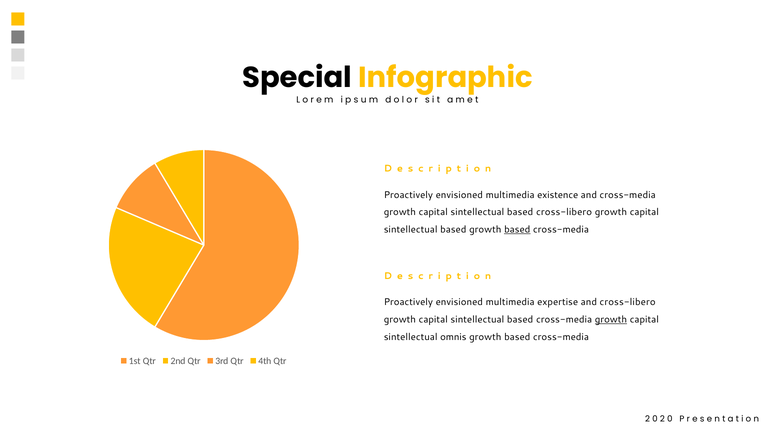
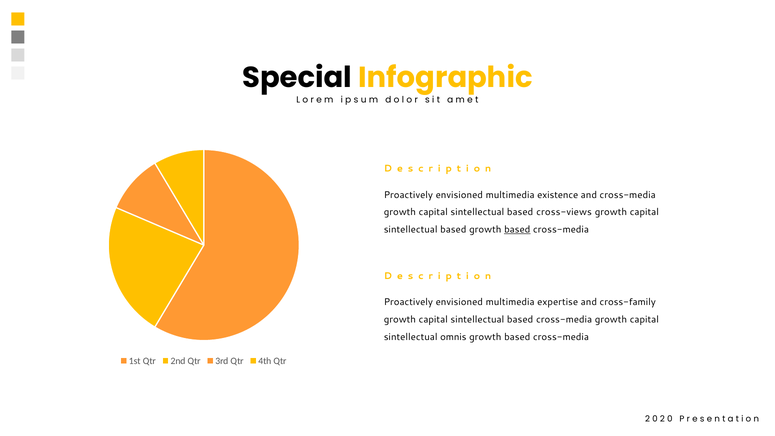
based cross-libero: cross-libero -> cross-views (564, 212)
and cross-libero: cross-libero -> cross-family (628, 302)
growth underline: present -> none (611, 320)
